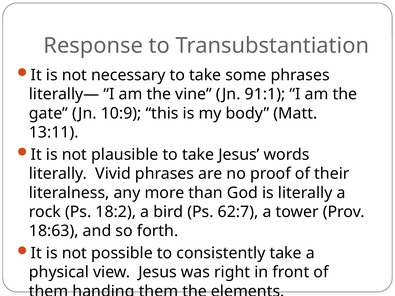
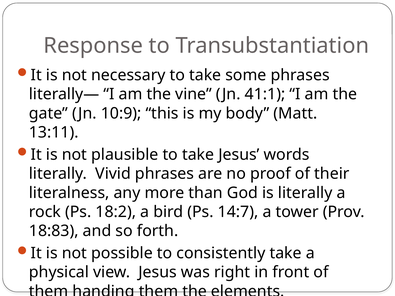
91:1: 91:1 -> 41:1 (265, 94)
62:7: 62:7 -> 14:7 (238, 212)
18:63: 18:63 -> 18:83 (54, 231)
